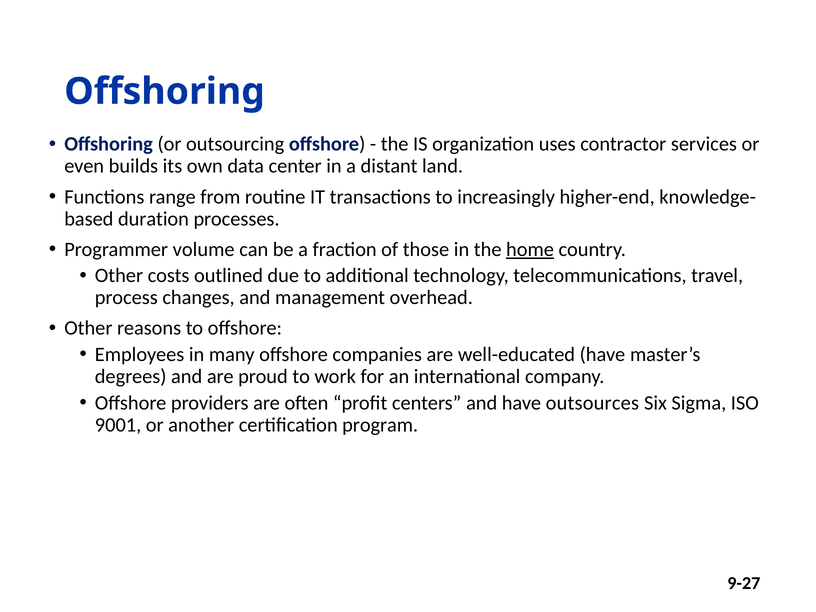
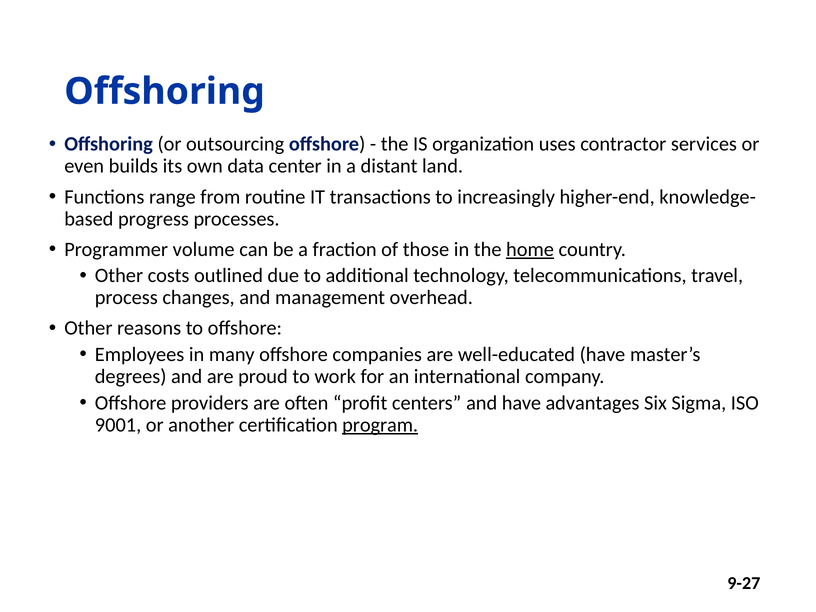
duration: duration -> progress (153, 219)
outsources: outsources -> advantages (593, 403)
program underline: none -> present (380, 425)
